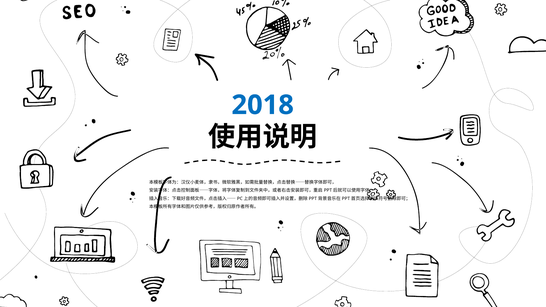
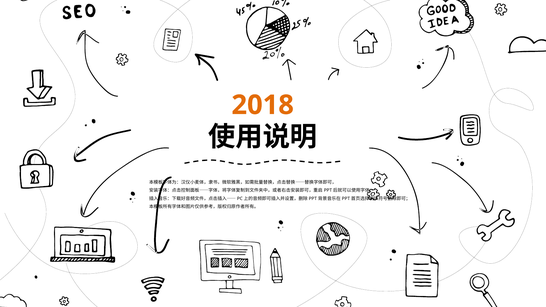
2018 colour: blue -> orange (263, 105)
